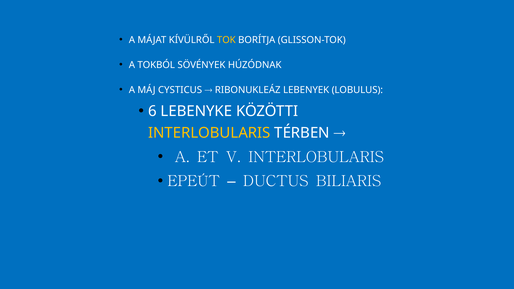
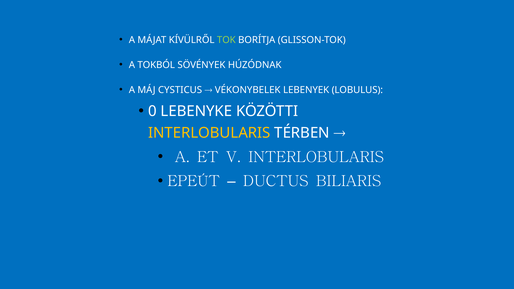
TOK colour: yellow -> light green (226, 40)
RIBONUKLEÁZ: RIBONUKLEÁZ -> VÉKONYBELEK (248, 90)
6: 6 -> 0 (152, 111)
